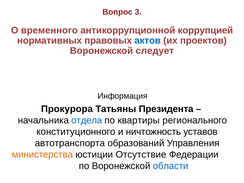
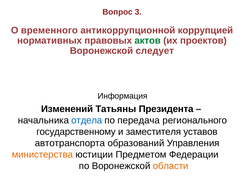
актов colour: blue -> green (148, 41)
Прокурора: Прокурора -> Изменений (67, 109)
квартиры: квартиры -> передача (139, 120)
конституционного: конституционного -> государственному (76, 132)
ничтожность: ничтожность -> заместителя (153, 132)
Отсутствие: Отсутствие -> Предметом (141, 154)
области colour: blue -> orange (171, 166)
